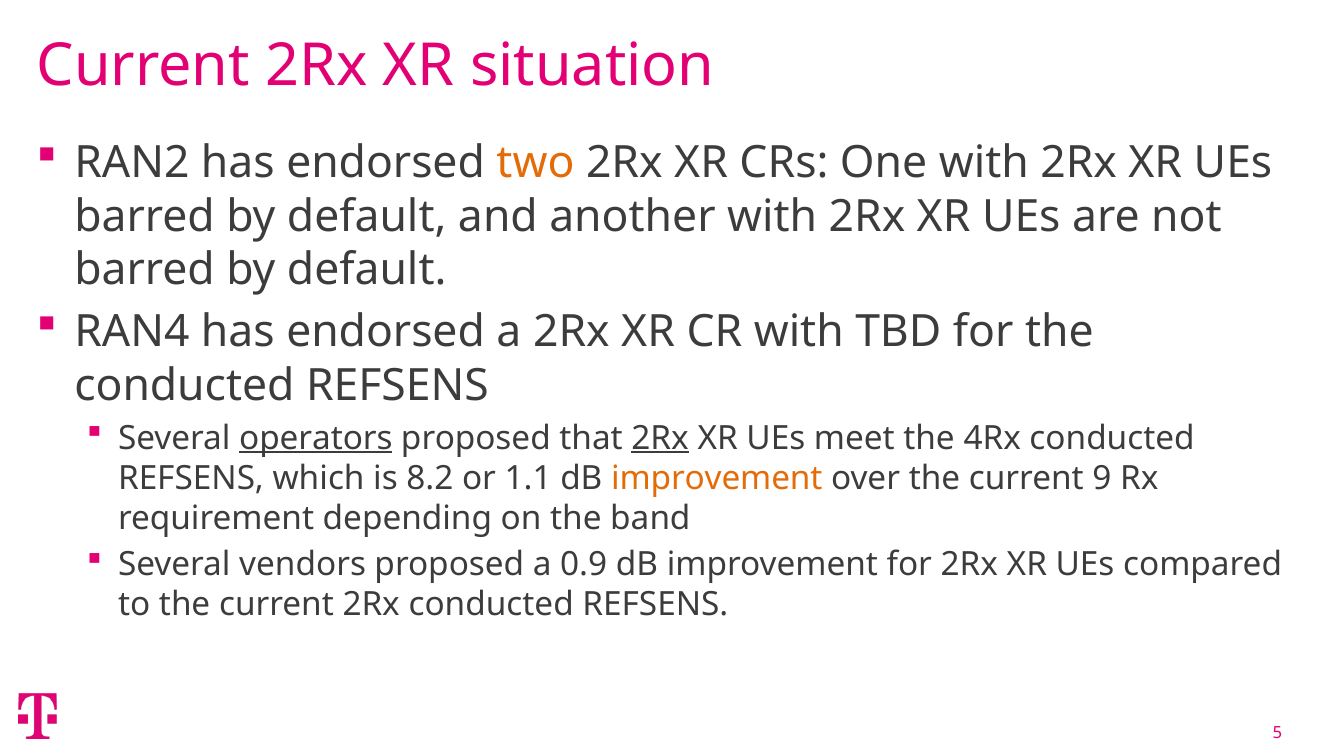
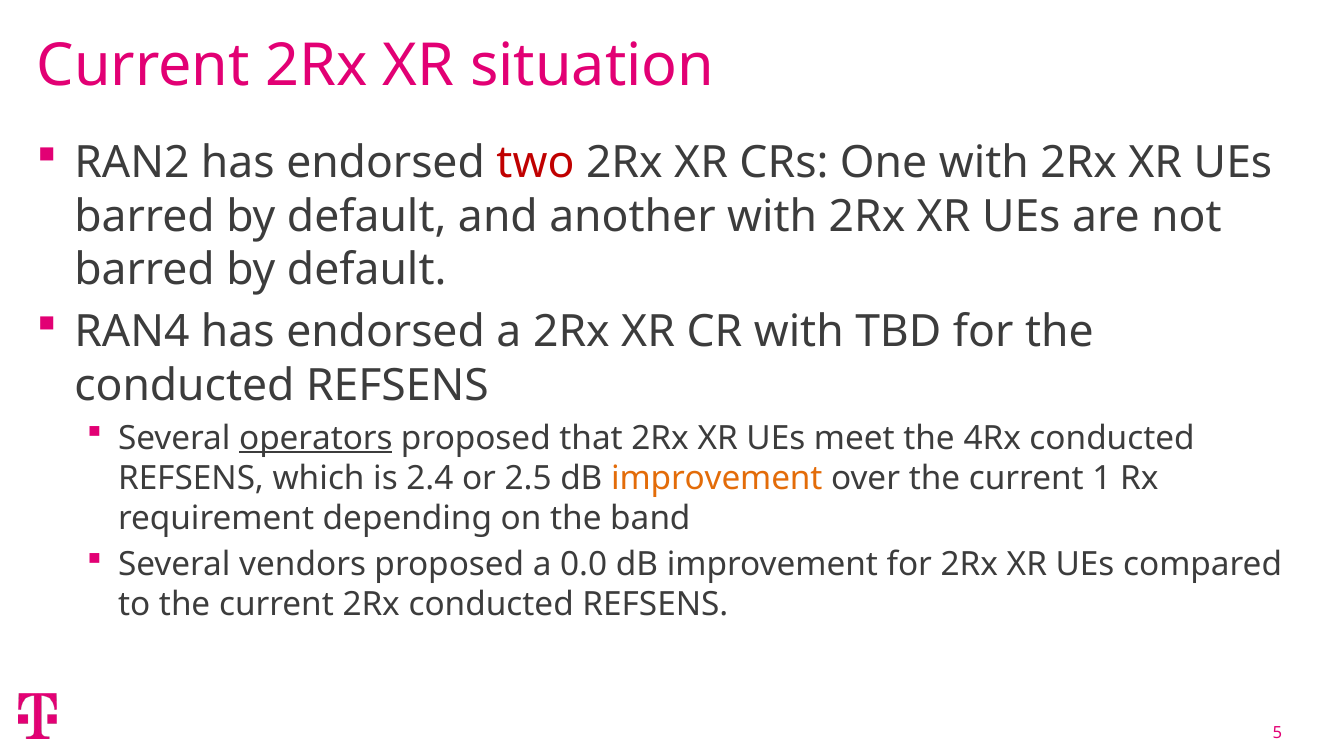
two colour: orange -> red (535, 163)
2Rx underline: present -> none (660, 438)
8.2: 8.2 -> 2.4 (430, 478)
1.1: 1.1 -> 2.5 (528, 478)
9: 9 -> 1 (1102, 478)
0.9: 0.9 -> 0.0 (584, 564)
